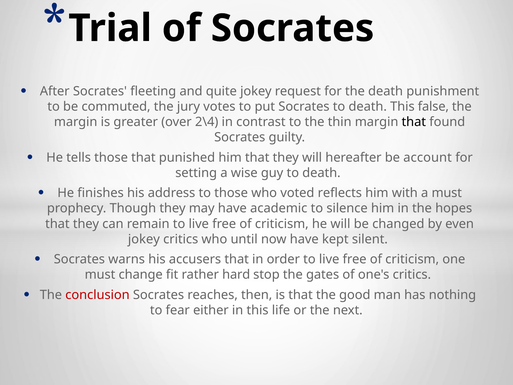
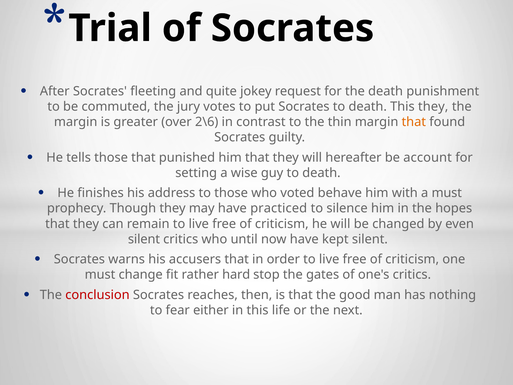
This false: false -> they (433, 106)
2\4: 2\4 -> 2\6 (207, 122)
that colour: black -> orange (414, 122)
reflects: reflects -> behave (340, 193)
academic: academic -> practiced (279, 208)
jokey: jokey -> silent (144, 239)
